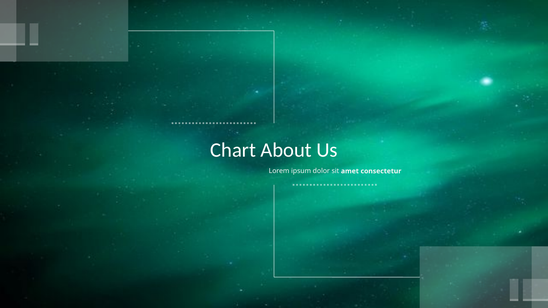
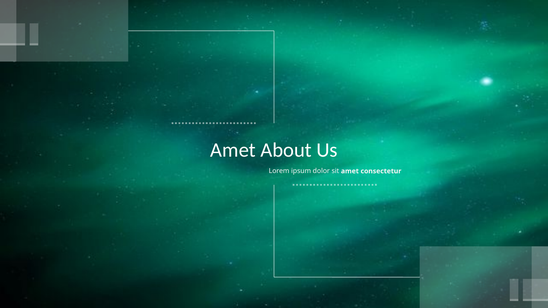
Chart: Chart -> Amet (233, 150)
